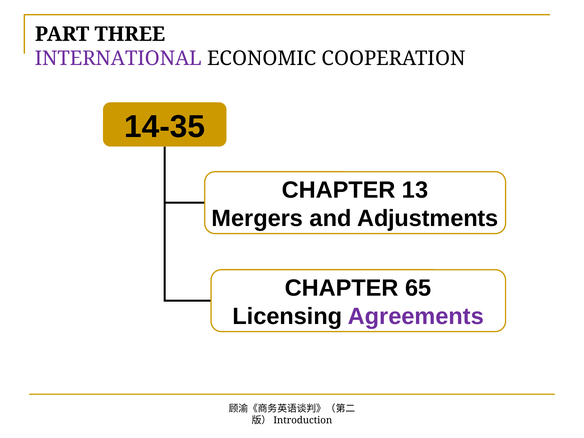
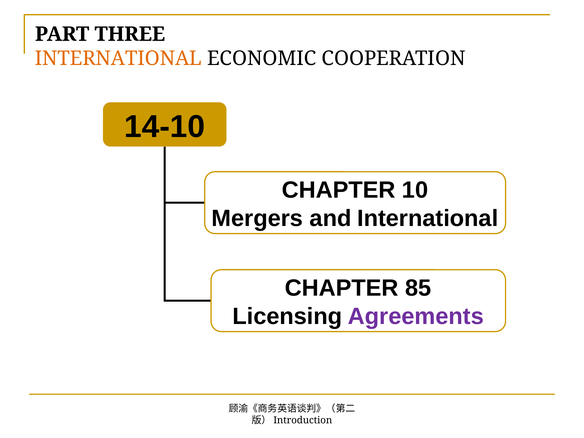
INTERNATIONAL colour: purple -> orange (118, 59)
14-35: 14-35 -> 14-10 (165, 127)
13: 13 -> 10 (415, 190)
and Adjustments: Adjustments -> International (428, 218)
65: 65 -> 85 (418, 288)
